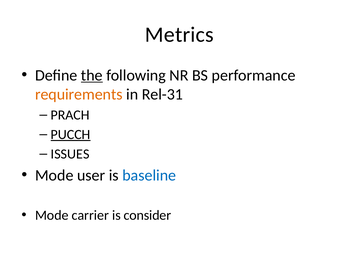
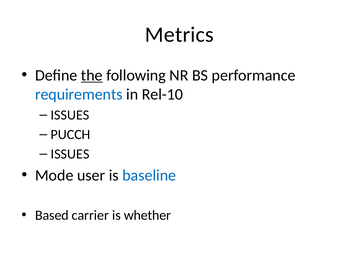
requirements colour: orange -> blue (79, 94)
Rel-31: Rel-31 -> Rel-10 (162, 94)
PRACH: PRACH -> ISSUES (70, 115)
PUCCH underline: present -> none (71, 135)
Mode: Mode -> Based (52, 216)
consider: consider -> whether (147, 216)
